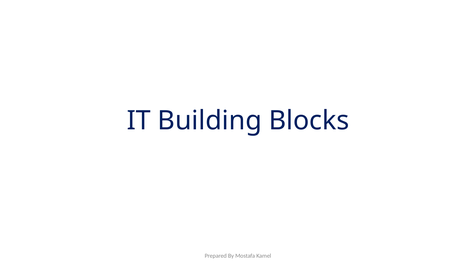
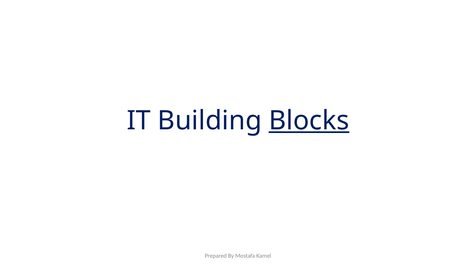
Blocks underline: none -> present (309, 121)
